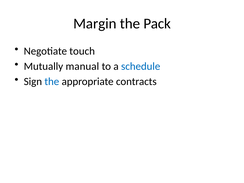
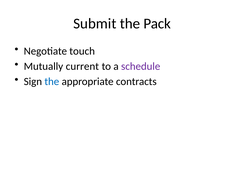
Margin: Margin -> Submit (95, 24)
manual: manual -> current (82, 66)
schedule colour: blue -> purple (141, 66)
